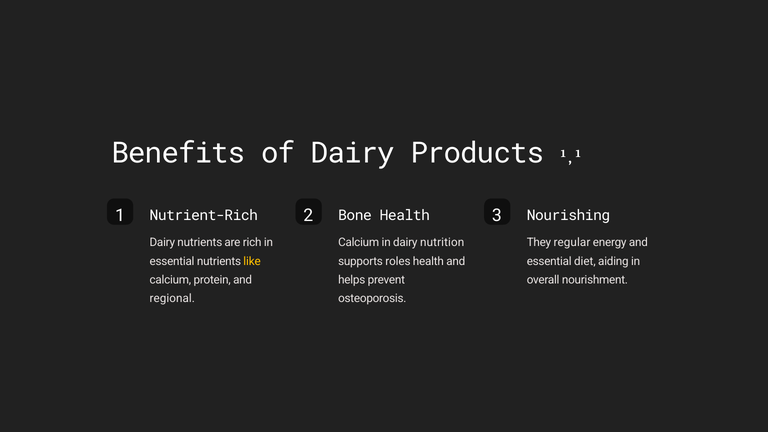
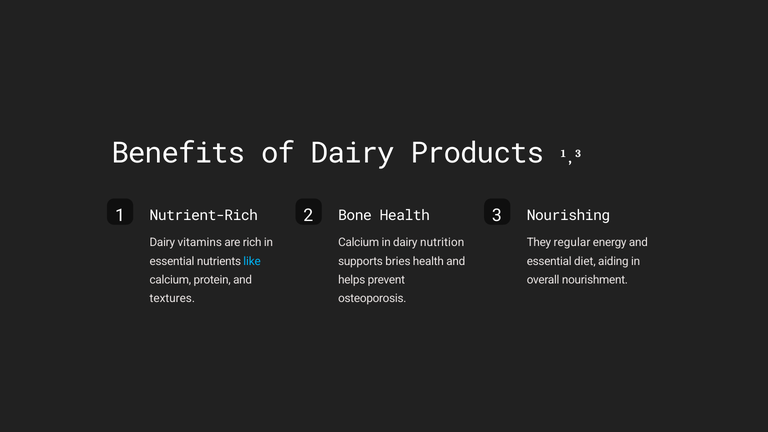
1: 1 -> 3 (578, 153)
Dairy nutrients: nutrients -> vitamins (200, 243)
like colour: yellow -> light blue (252, 261)
roles: roles -> bries (398, 261)
regional: regional -> textures (172, 299)
